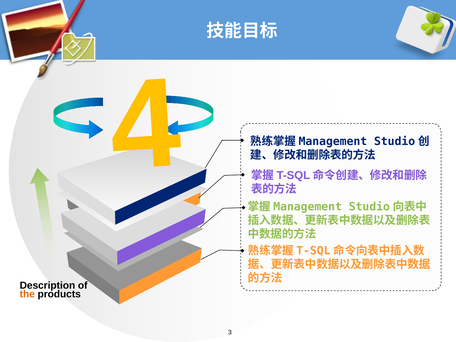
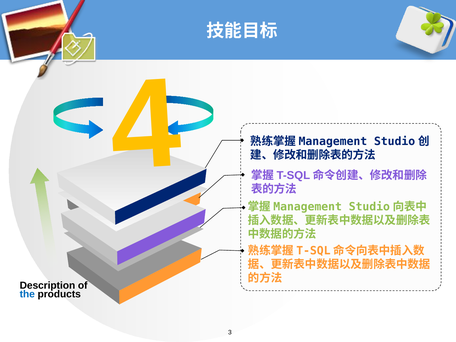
the colour: orange -> blue (27, 294)
